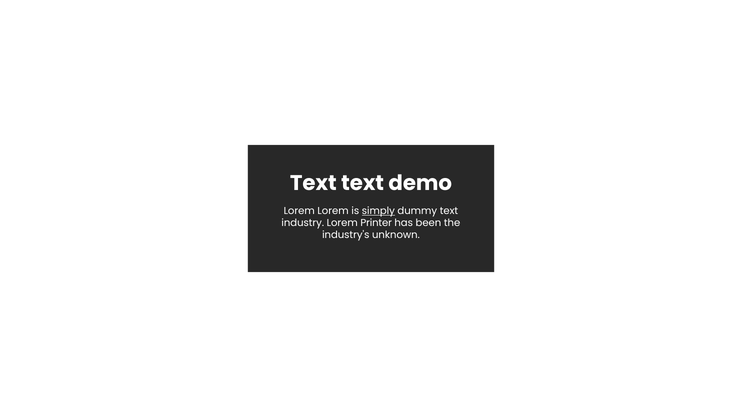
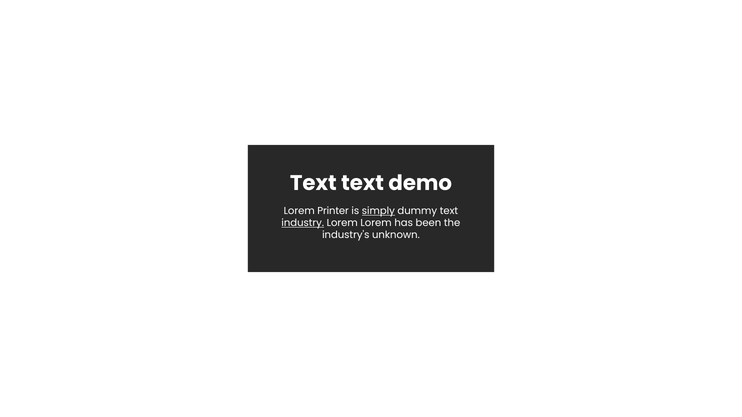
Lorem Lorem: Lorem -> Printer (333, 211)
industry underline: none -> present (303, 223)
Lorem Printer: Printer -> Lorem (376, 223)
